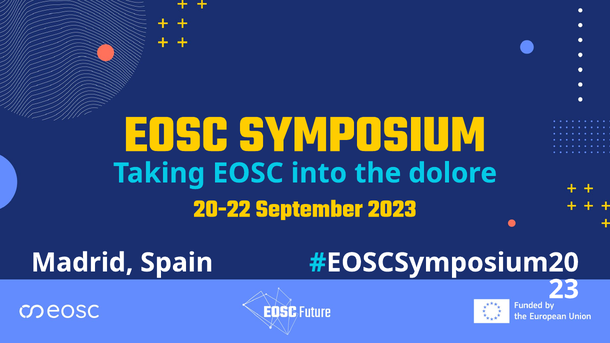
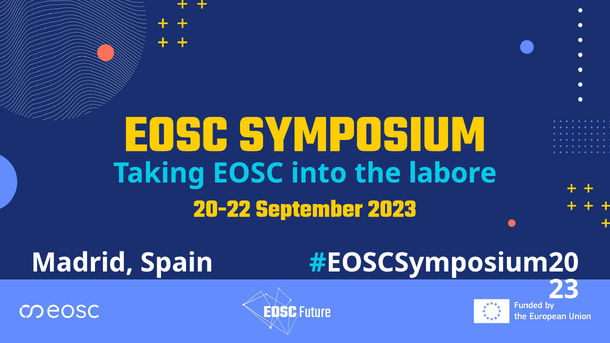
dolore: dolore -> labore (453, 173)
